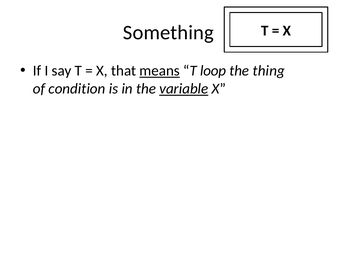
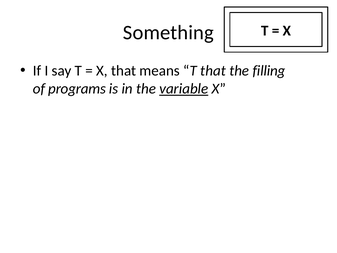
means underline: present -> none (160, 71)
T loop: loop -> that (213, 71)
thing: thing -> filling (269, 71)
condition: condition -> programs (77, 89)
